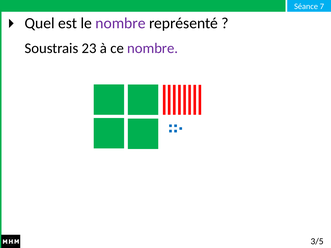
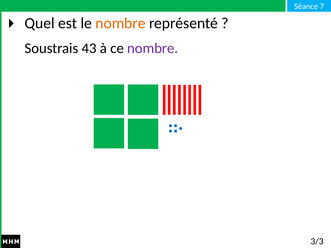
nombre colour: purple -> orange (120, 23)
23: 23 -> 43 (89, 48)
3/5: 3/5 -> 3/3 (317, 242)
